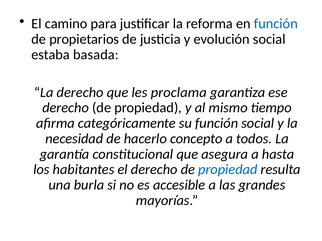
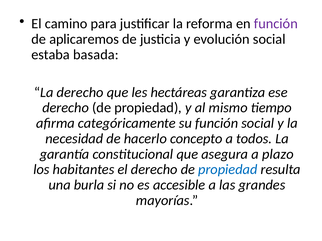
función colour: blue -> purple (276, 24)
propietarios: propietarios -> aplicaremos (84, 39)
proclama: proclama -> hectáreas (179, 92)
hasta: hasta -> plazo (278, 154)
